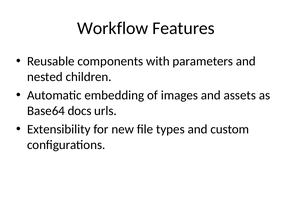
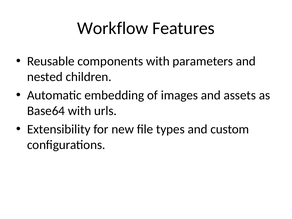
Base64 docs: docs -> with (80, 111)
